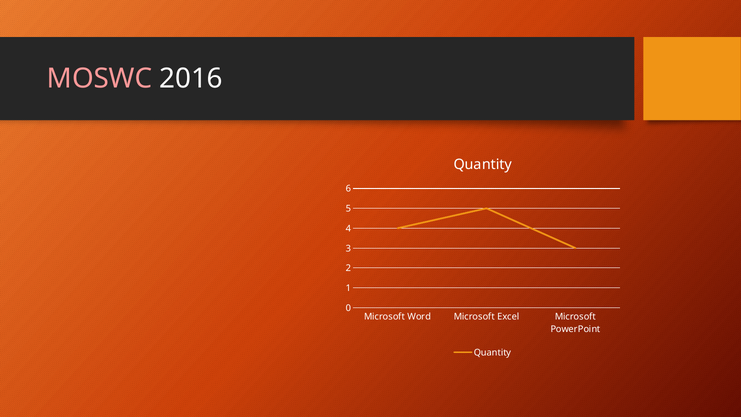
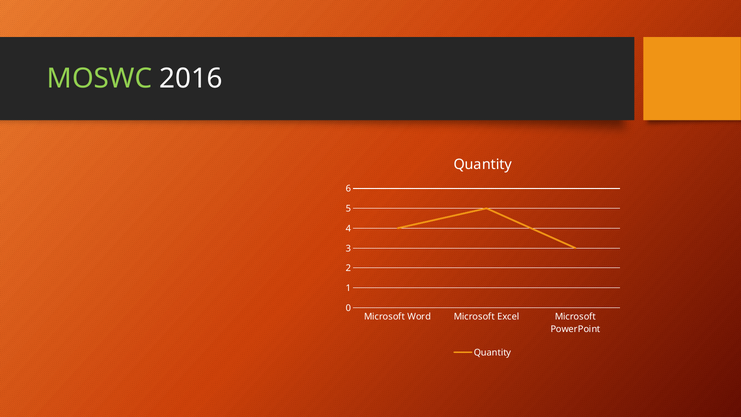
MOSWC colour: pink -> light green (100, 78)
